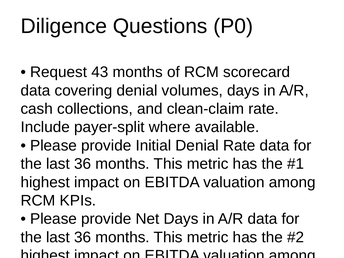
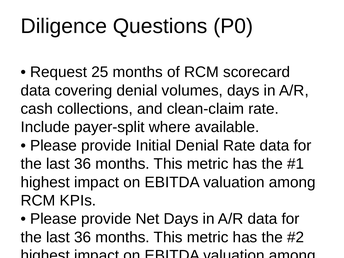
43: 43 -> 25 (100, 72)
